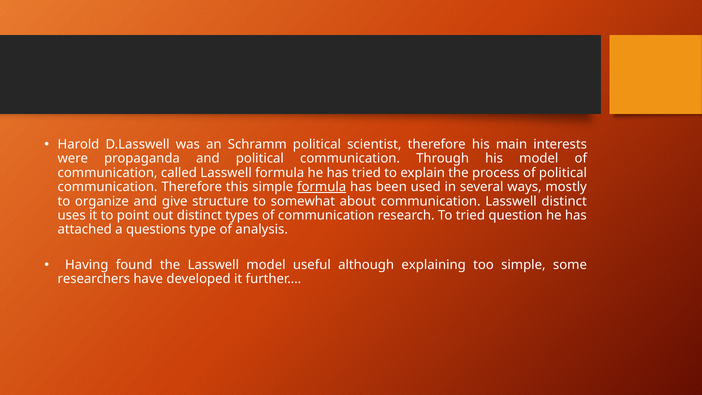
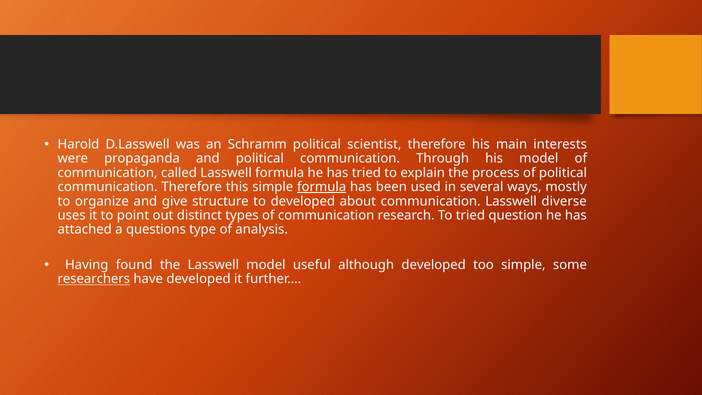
to somewhat: somewhat -> developed (303, 201)
Lasswell distinct: distinct -> diverse (564, 201)
although explaining: explaining -> developed (434, 265)
researchers underline: none -> present (94, 279)
